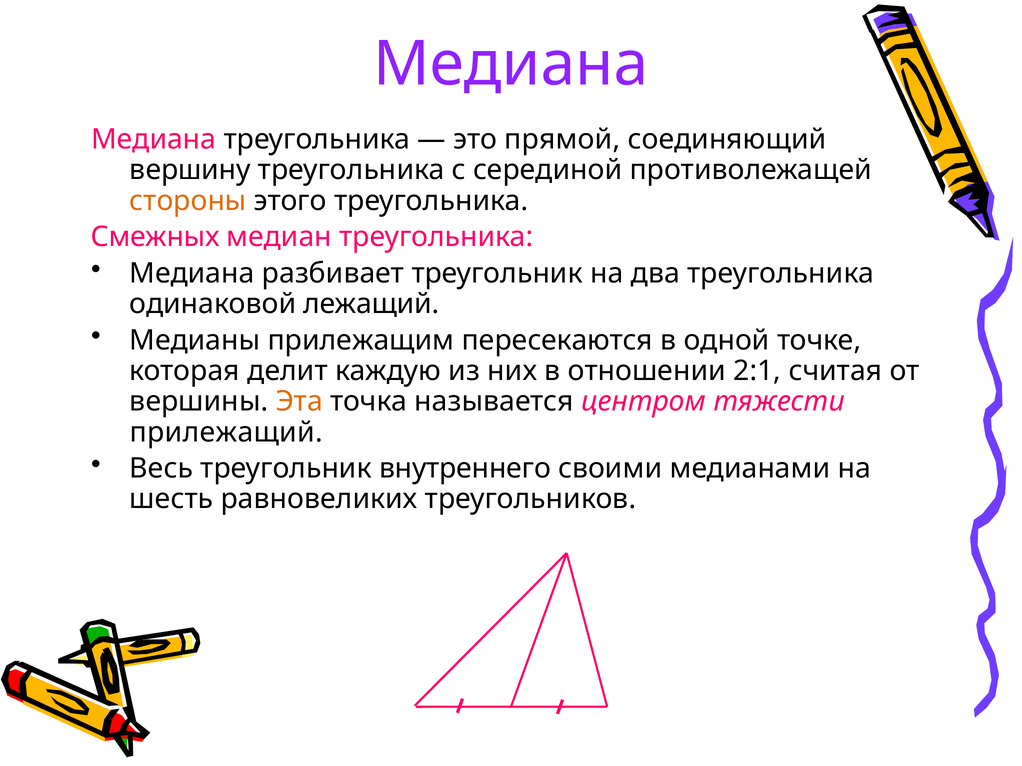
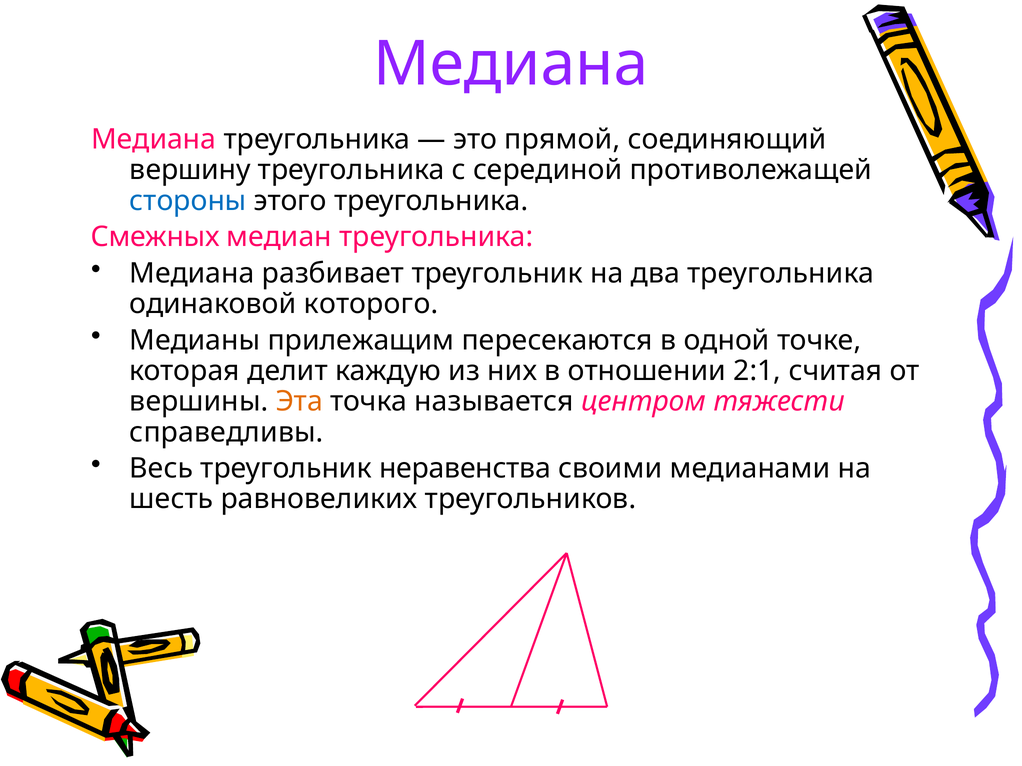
стороны colour: orange -> blue (188, 201)
лежащий: лежащий -> которого (371, 304)
прилежащий: прилежащий -> справедливы (226, 432)
внутреннего: внутреннего -> неравенства (465, 469)
